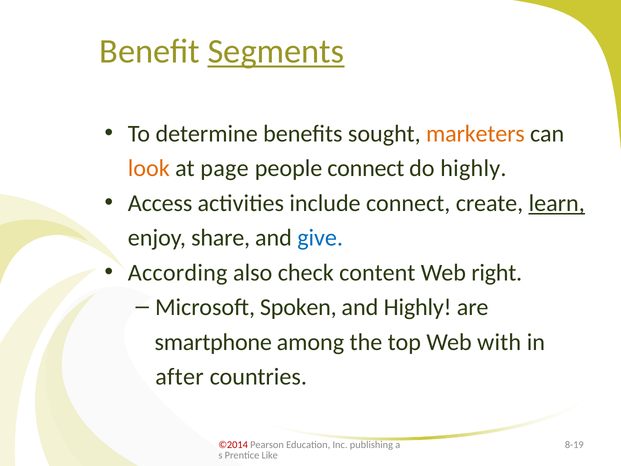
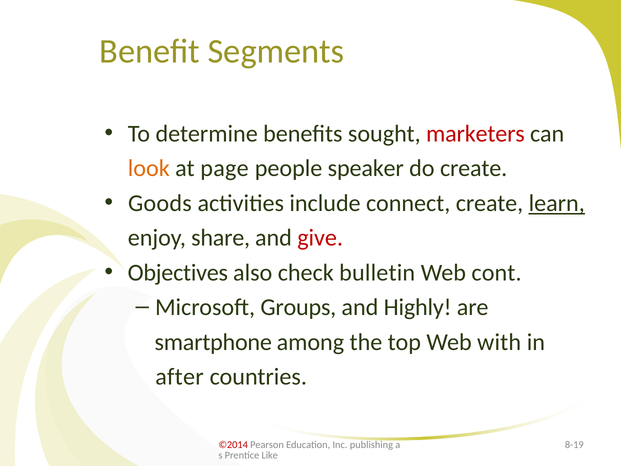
Segments underline: present -> none (276, 52)
marketers colour: orange -> red (475, 134)
people connect: connect -> speaker (366, 168)
do highly: highly -> create (474, 168)
Access: Access -> Goods (160, 203)
give colour: blue -> red (320, 238)
According: According -> Objectives (178, 272)
content: content -> bulletin (377, 272)
right: right -> cont (497, 272)
Spoken: Spoken -> Groups (298, 307)
